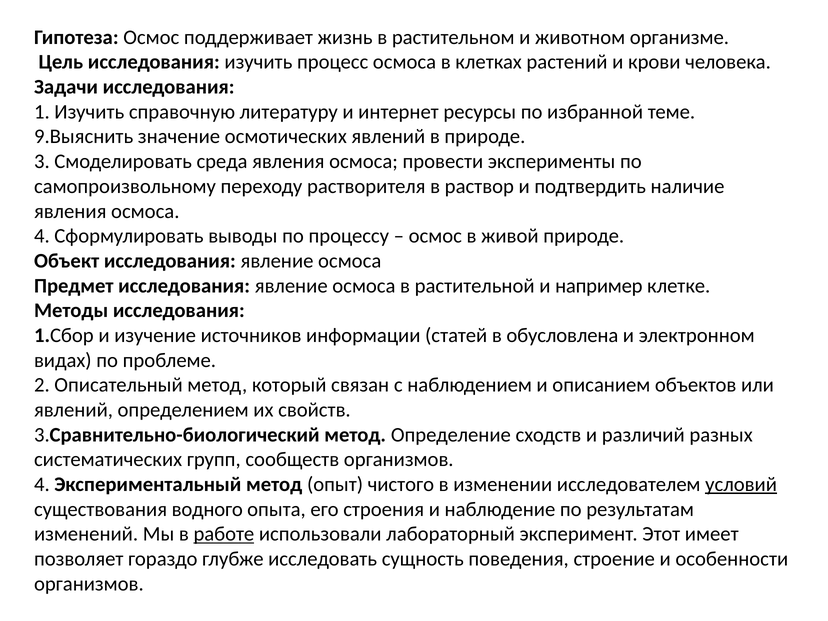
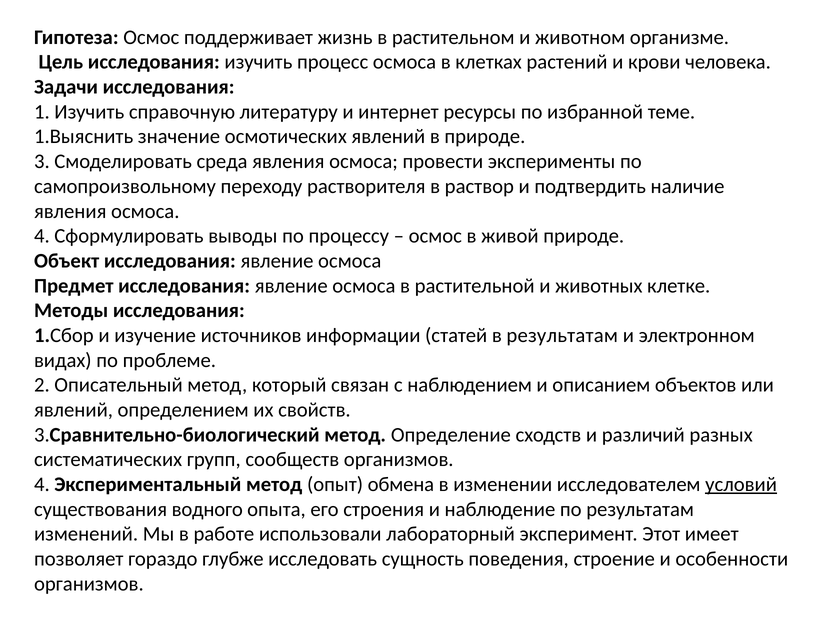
9.Выяснить: 9.Выяснить -> 1.Выяснить (84, 137)
например: например -> животных (599, 286)
в обусловлена: обусловлена -> результатам (562, 335)
чистого: чистого -> обмена (401, 484)
работе underline: present -> none (224, 534)
